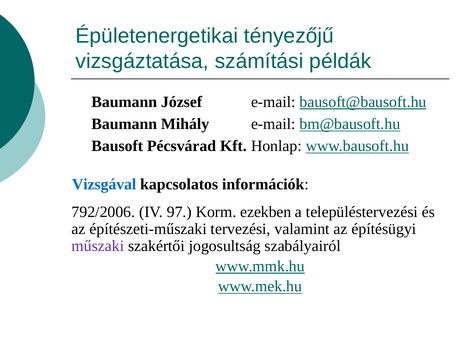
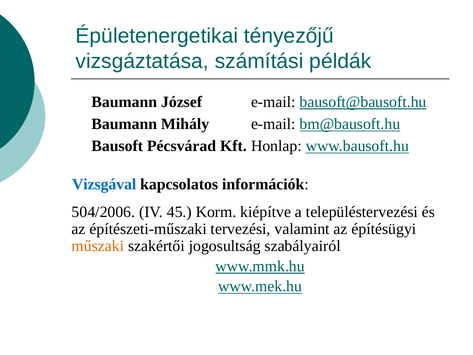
792/2006: 792/2006 -> 504/2006 (103, 212)
97: 97 -> 45 (179, 212)
ezekben: ezekben -> kiépítve (266, 212)
műszaki colour: purple -> orange (98, 246)
